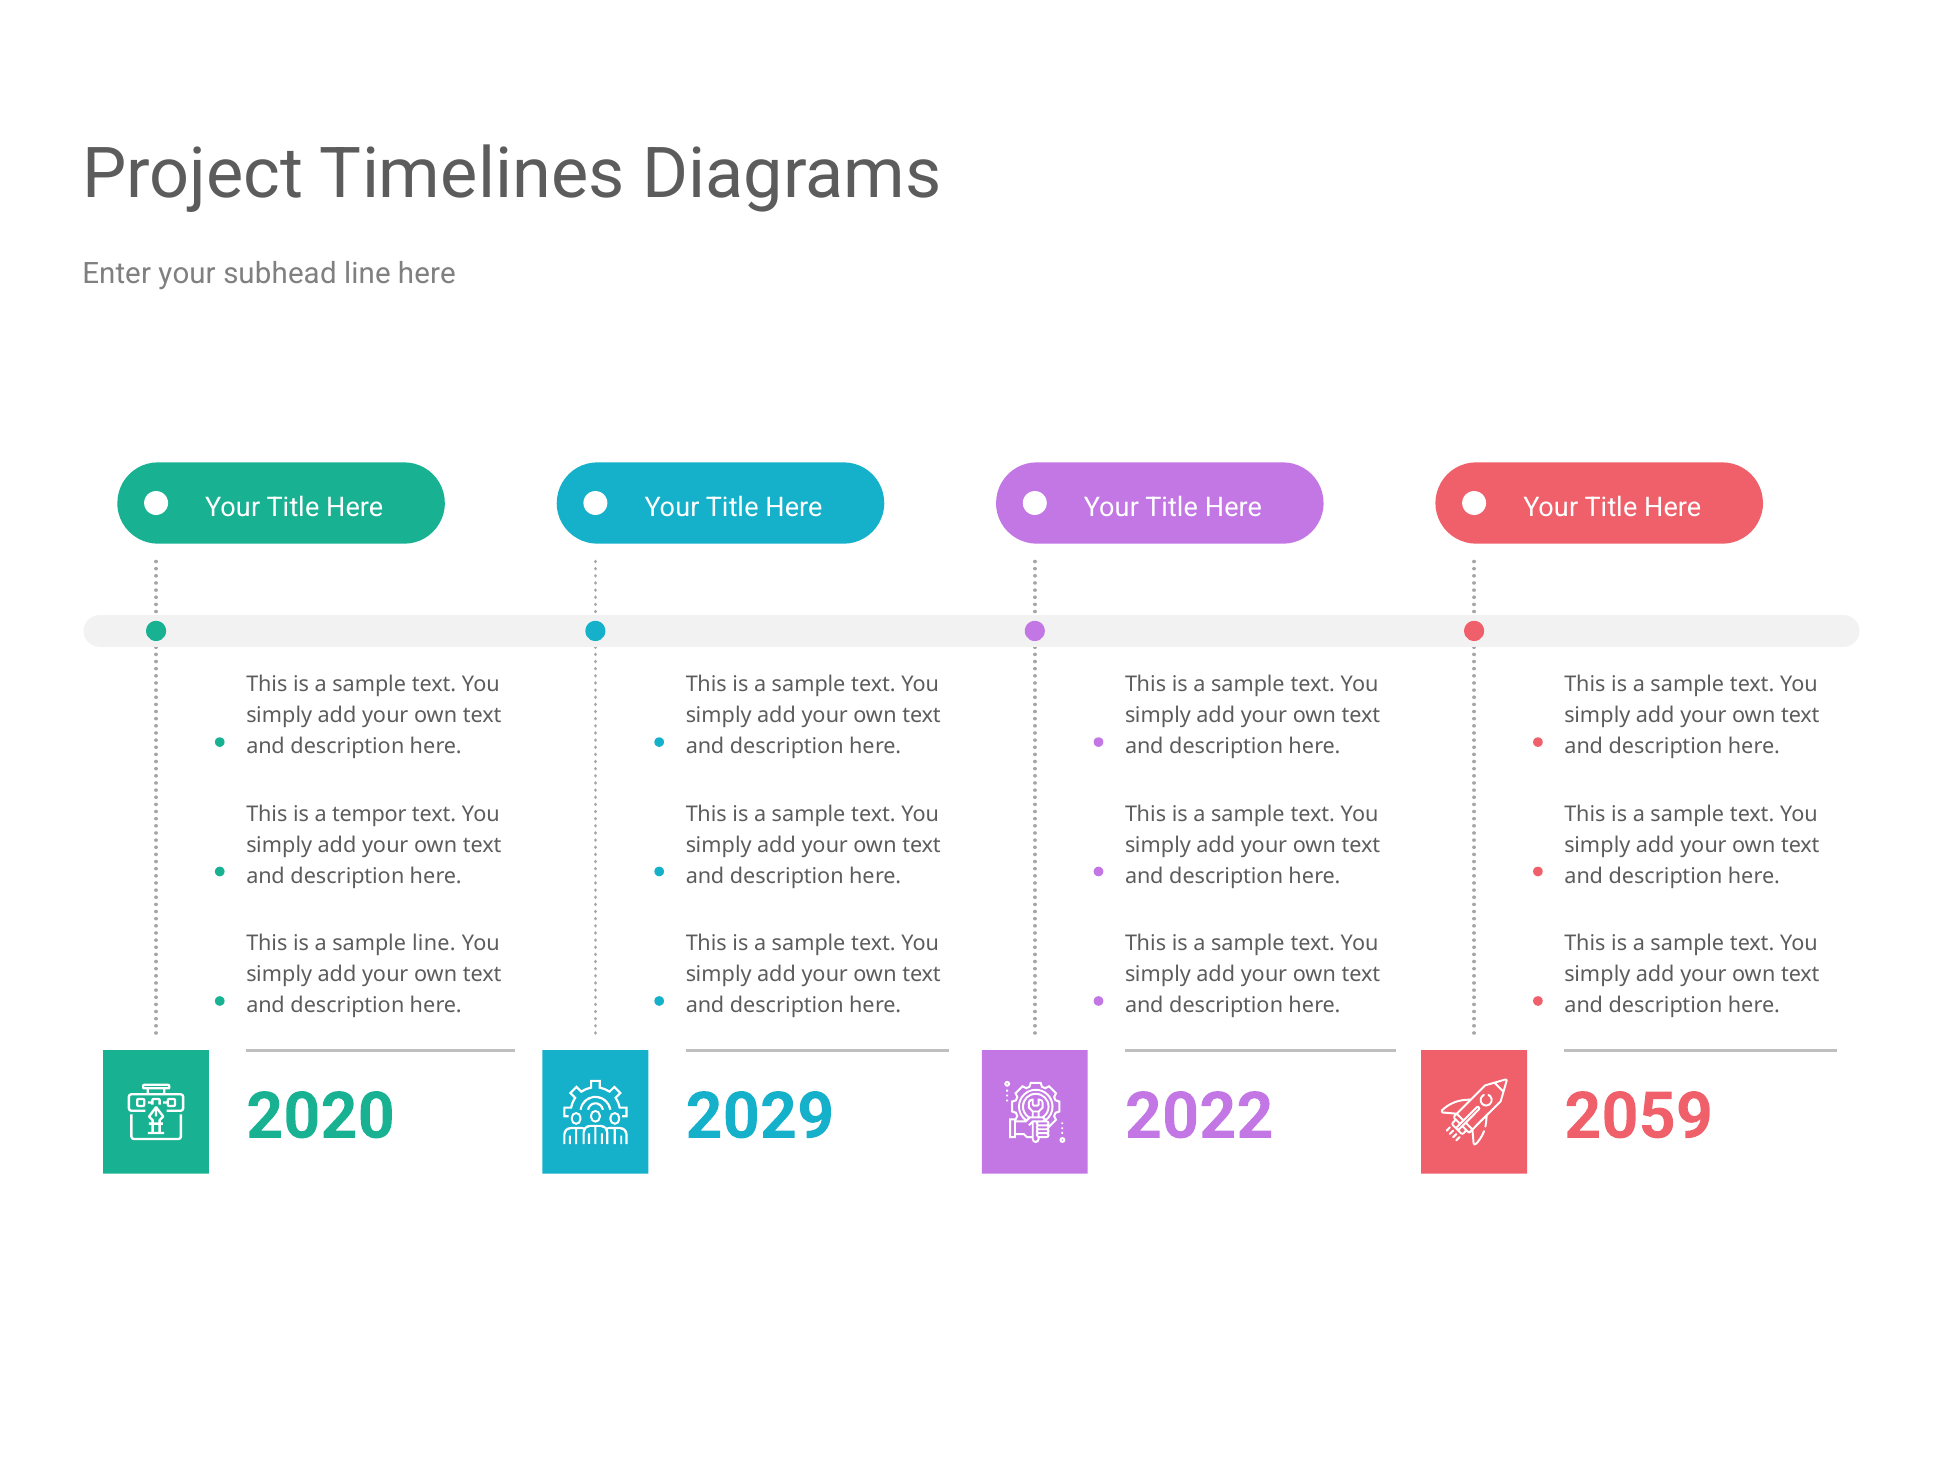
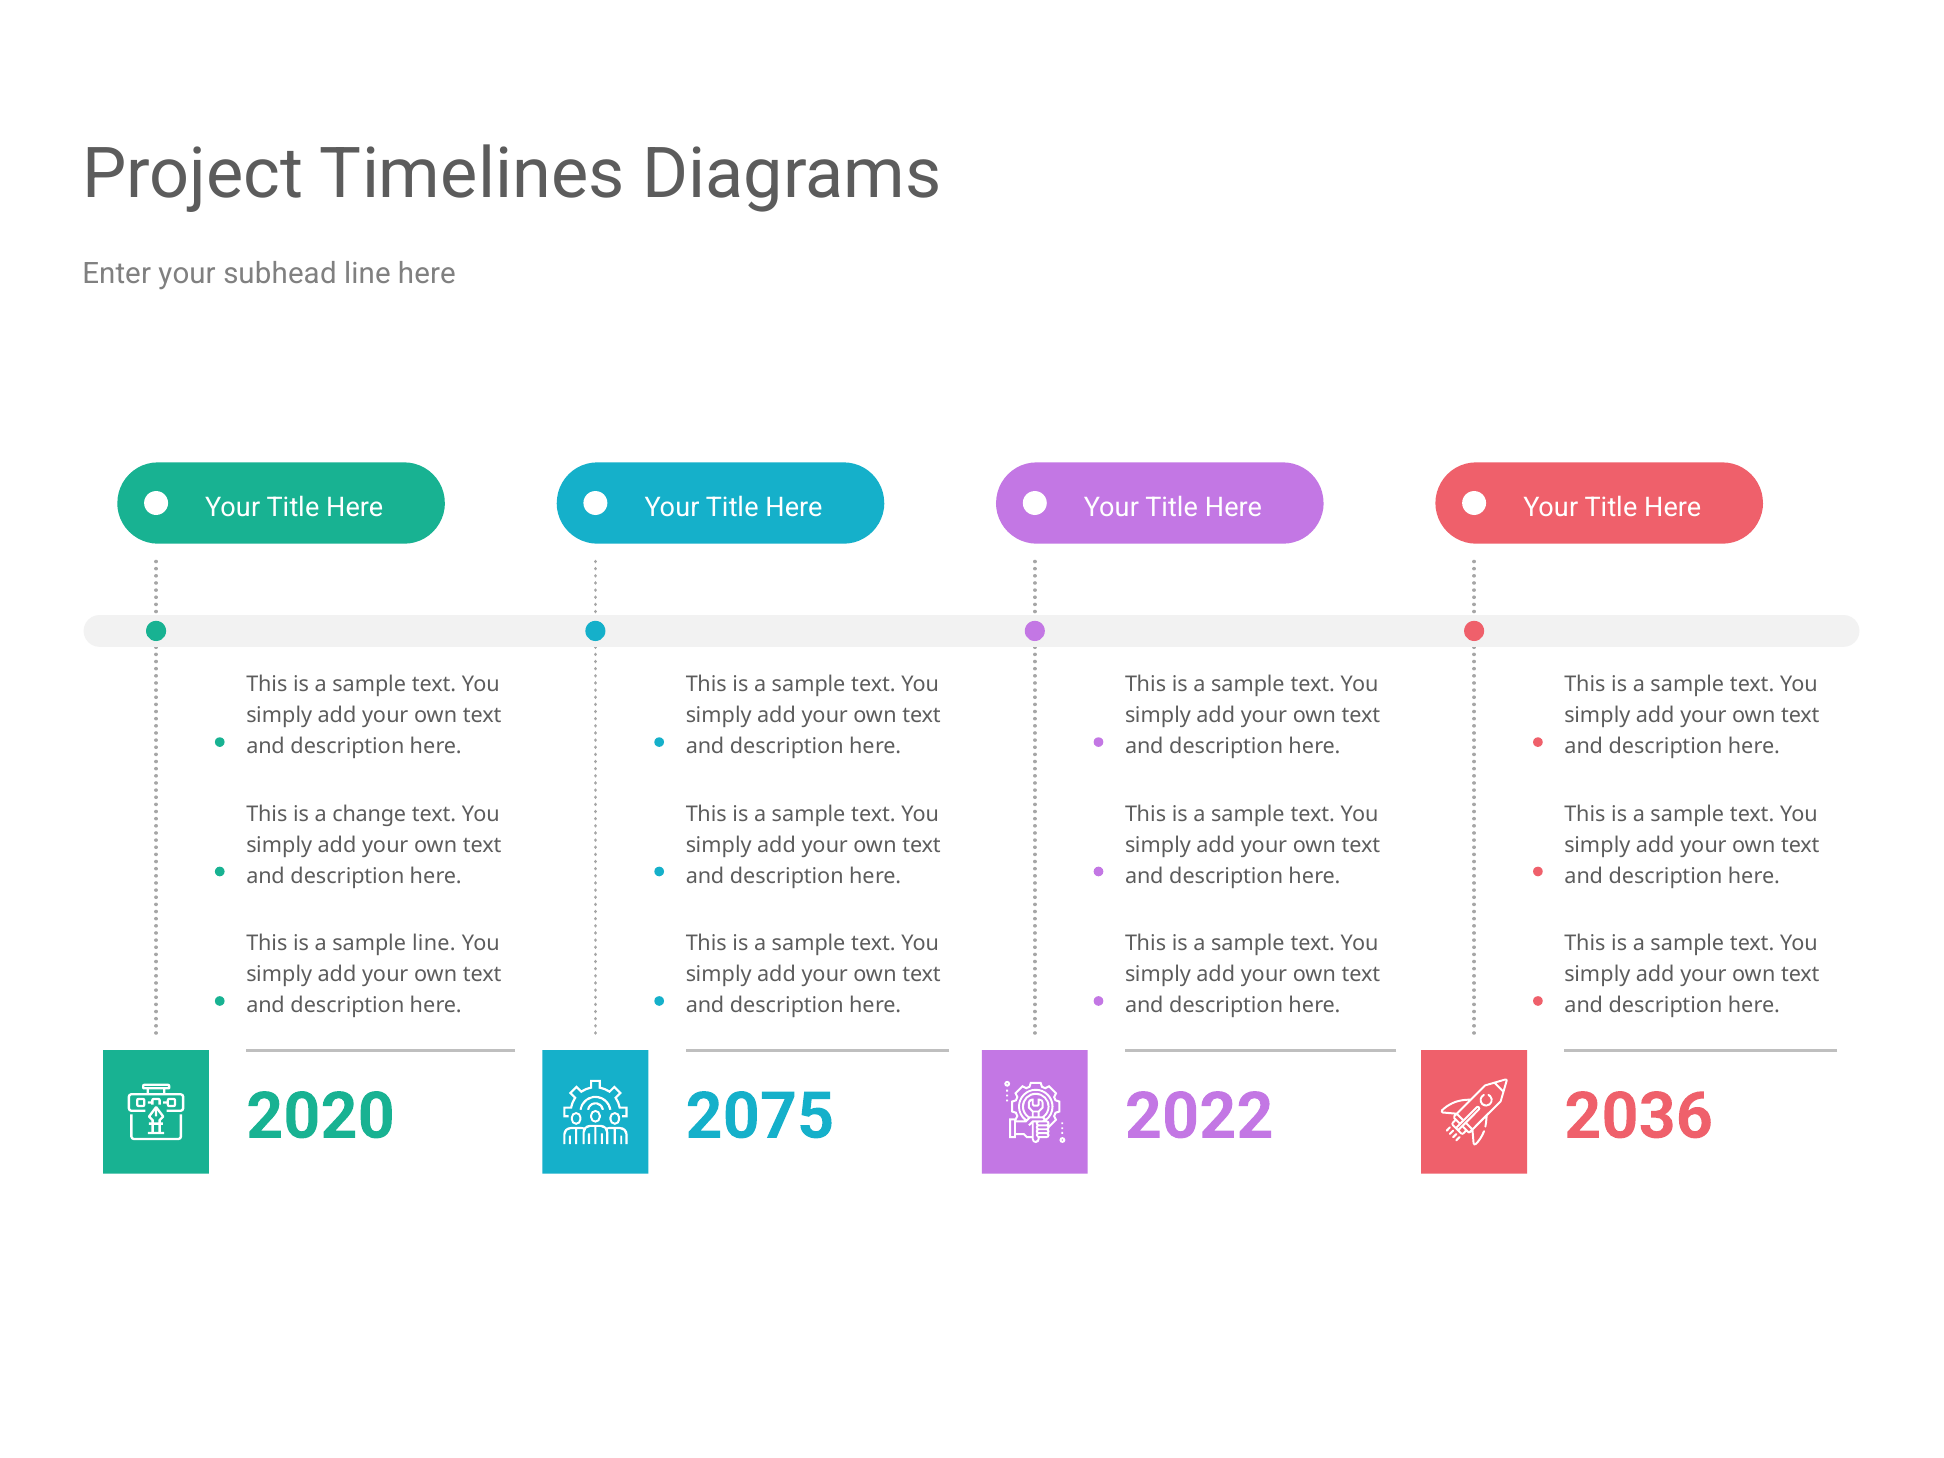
tempor: tempor -> change (369, 814)
2029: 2029 -> 2075 (760, 1116)
2059: 2059 -> 2036 (1639, 1116)
